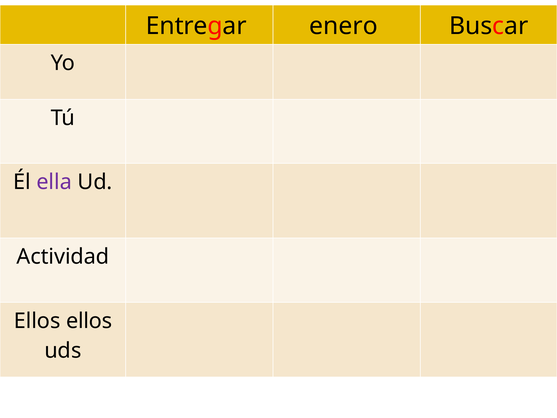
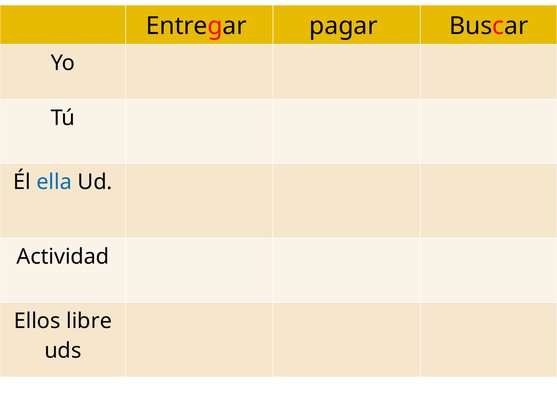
enero: enero -> pagar (343, 26)
ella colour: purple -> blue (54, 182)
Ellos ellos: ellos -> libre (89, 321)
